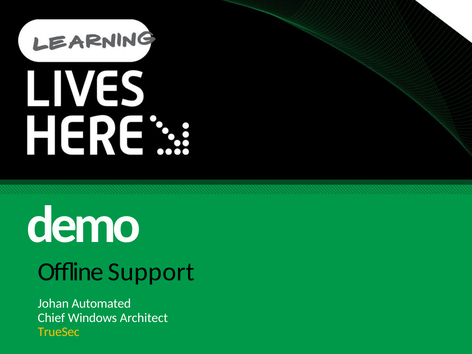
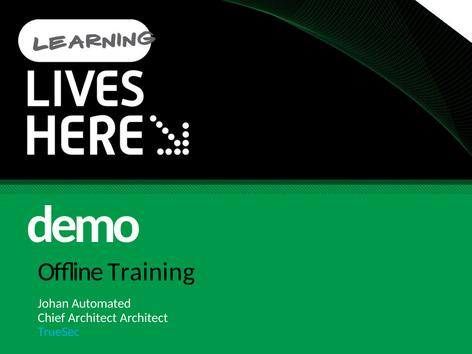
Support: Support -> Training (151, 272)
Chief Windows: Windows -> Architect (92, 318)
TrueSec colour: yellow -> light blue (59, 332)
